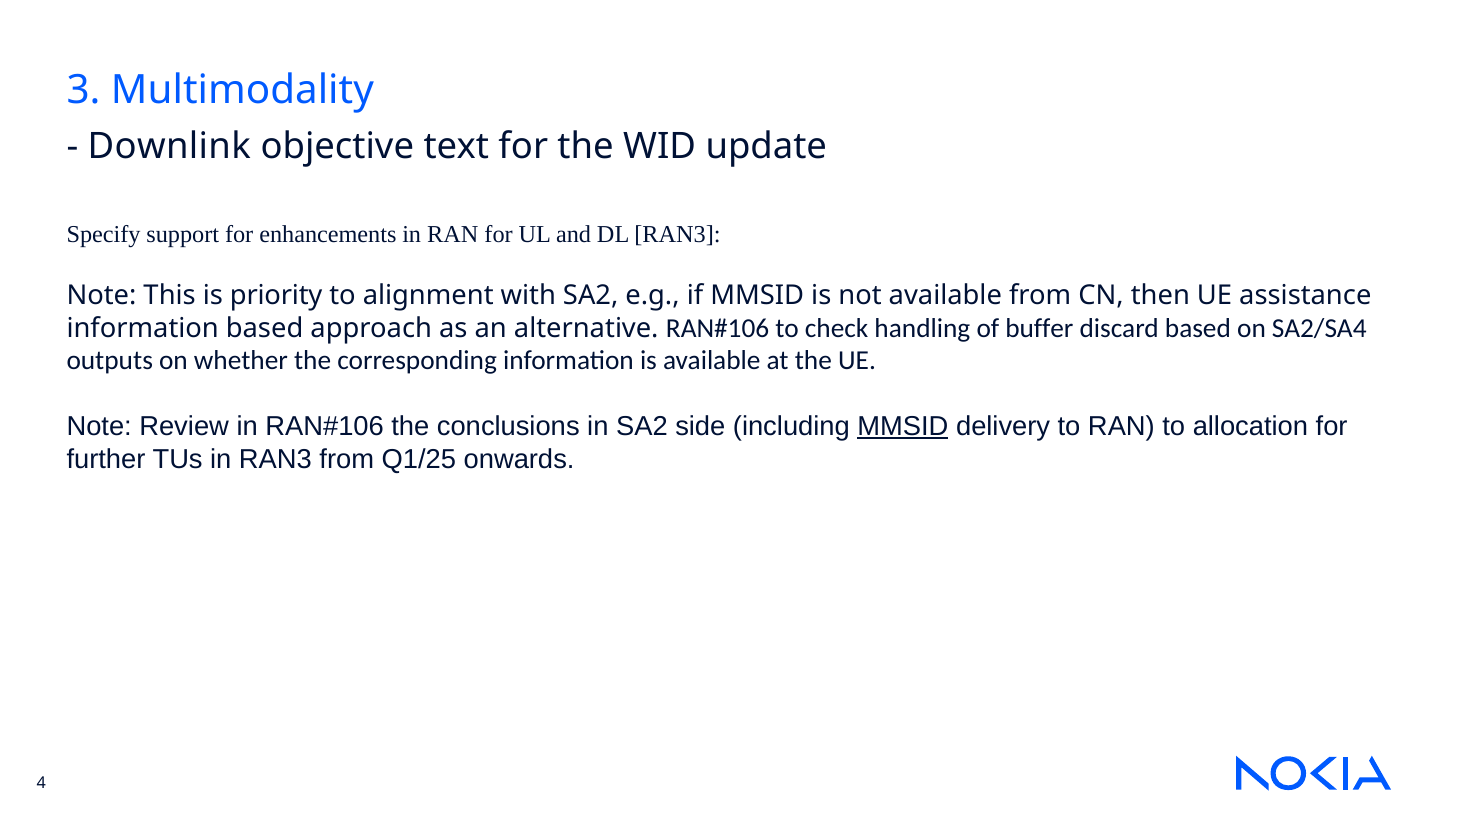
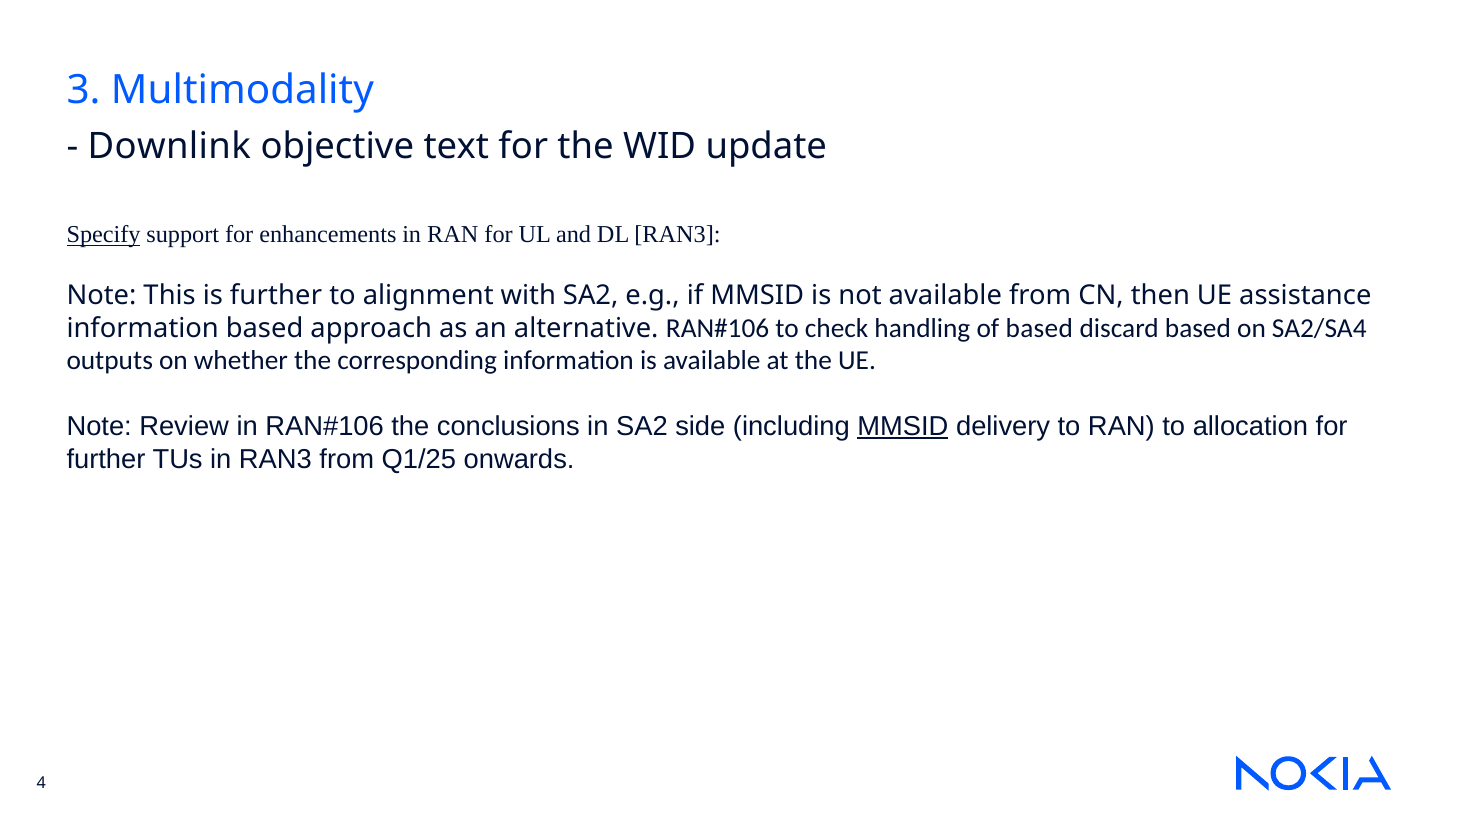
Specify underline: none -> present (104, 235)
is priority: priority -> further (276, 295)
of buffer: buffer -> based (1039, 328)
